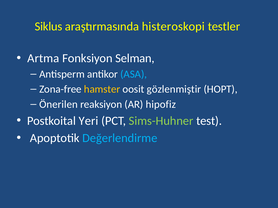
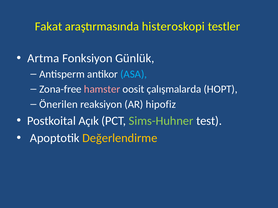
Siklus: Siklus -> Fakat (48, 27)
Selman: Selman -> Günlük (135, 58)
hamster colour: yellow -> pink (102, 89)
gözlenmiştir: gözlenmiştir -> çalışmalarda (174, 89)
Yeri: Yeri -> Açık (89, 121)
Değerlendirme colour: light blue -> yellow (120, 138)
